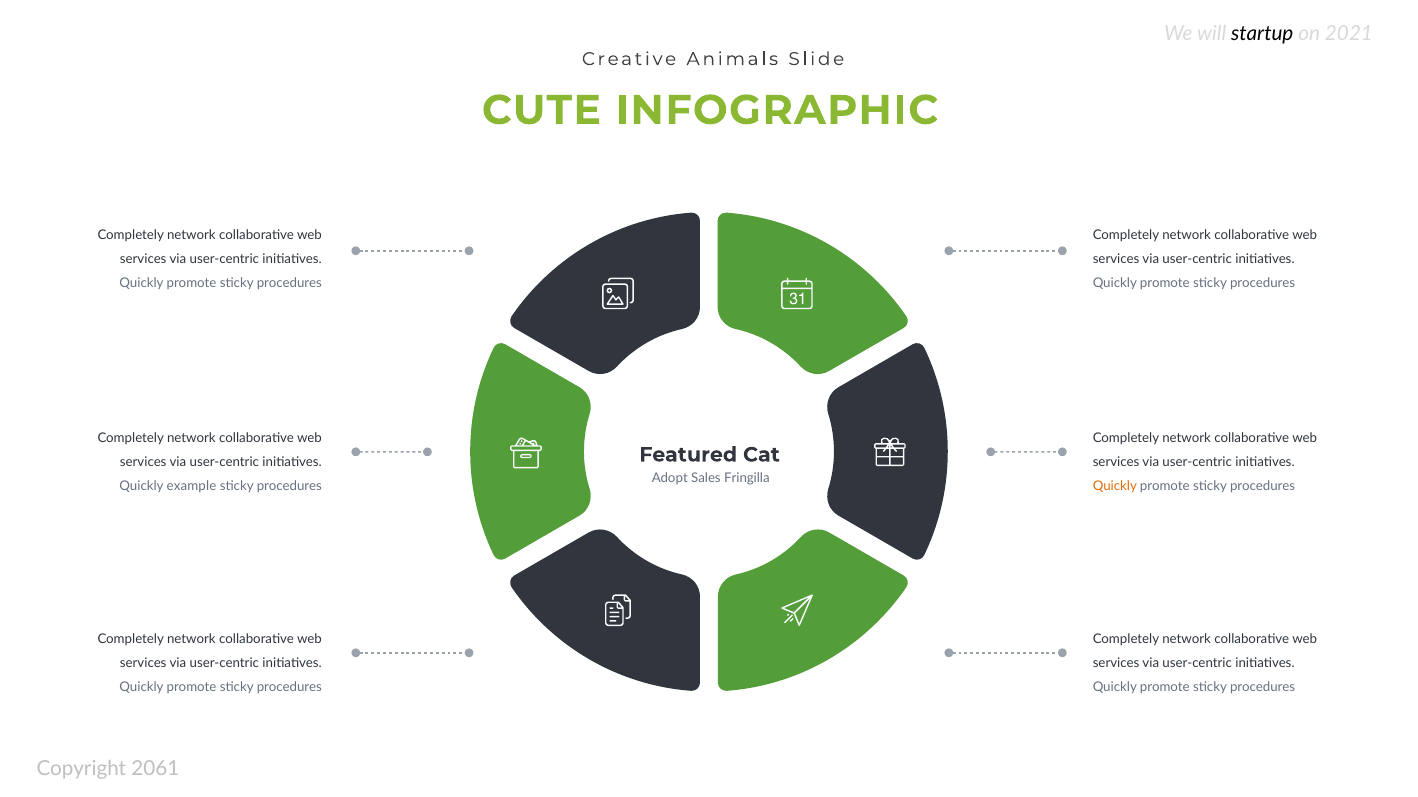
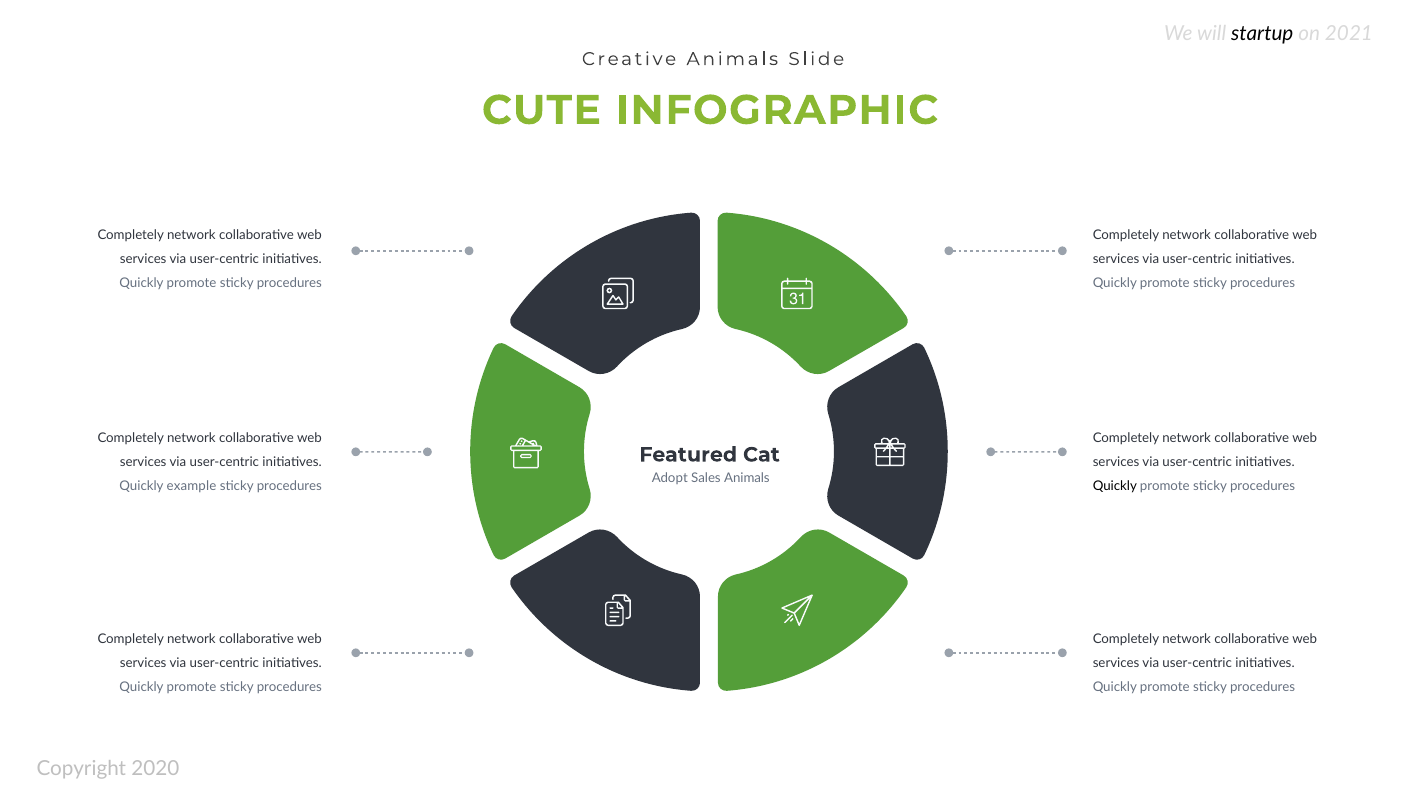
Sales Fringilla: Fringilla -> Animals (747, 478)
Quickly colour: orange -> black (1115, 486)
2061: 2061 -> 2020 (155, 769)
